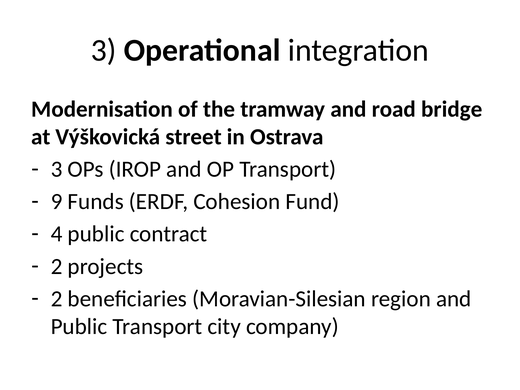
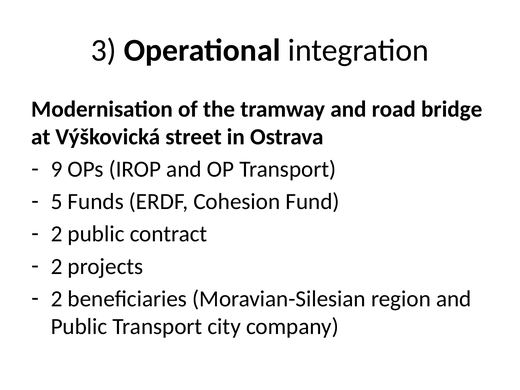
3: 3 -> 9 (57, 169)
9: 9 -> 5 (57, 202)
4: 4 -> 2 (57, 234)
